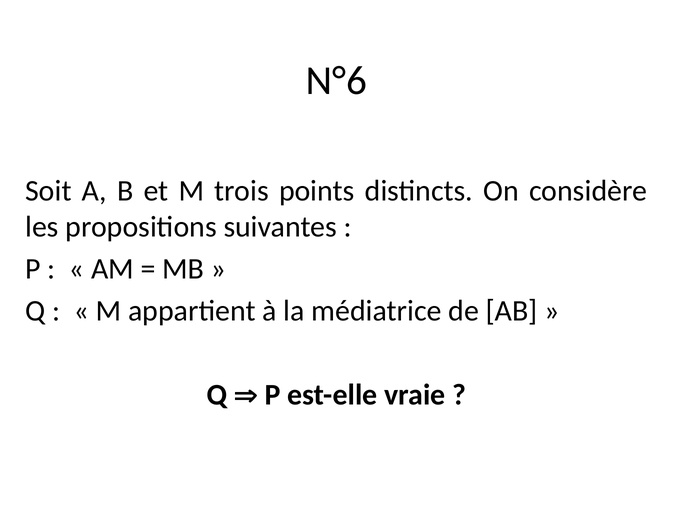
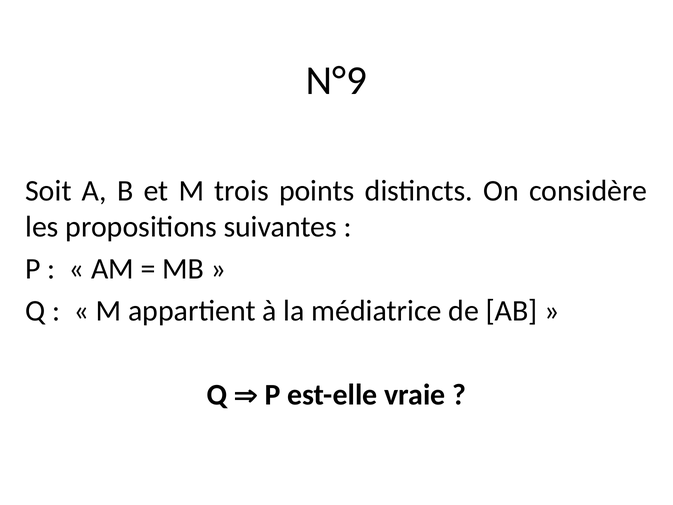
N°6: N°6 -> N°9 (336, 81)
